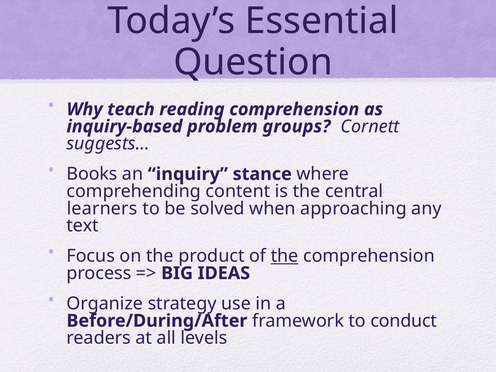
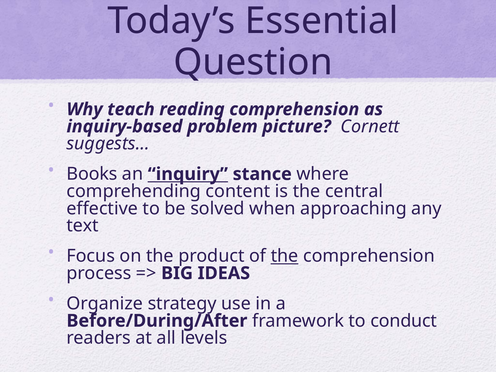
groups: groups -> picture (297, 126)
inquiry underline: none -> present (188, 174)
learners: learners -> effective (102, 208)
